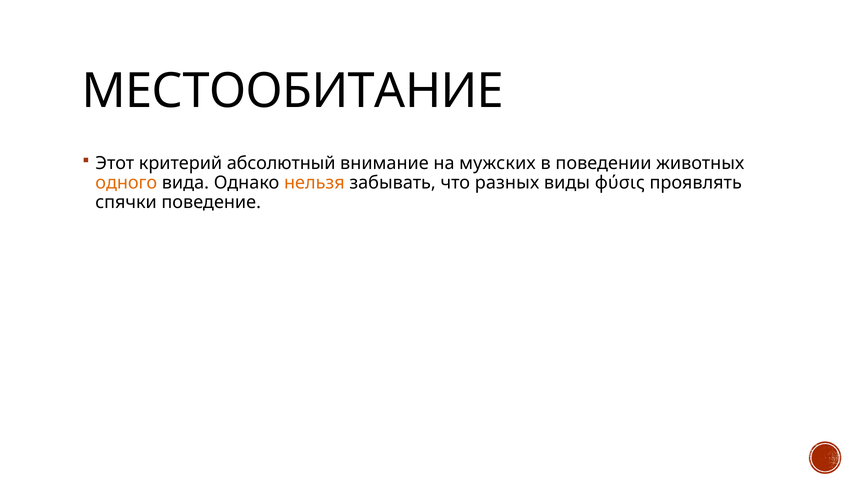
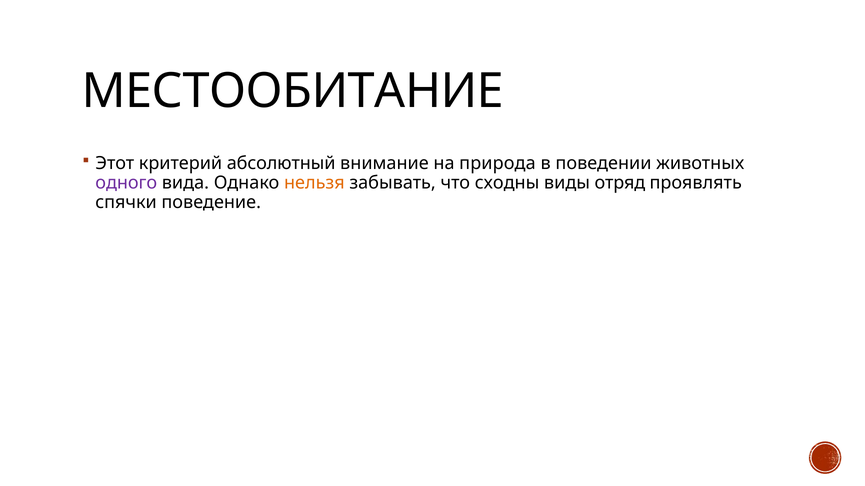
мужских: мужских -> природа (497, 163)
одного colour: orange -> purple (126, 183)
разных: разных -> сходны (507, 183)
φύσις: φύσις -> отряд (620, 183)
